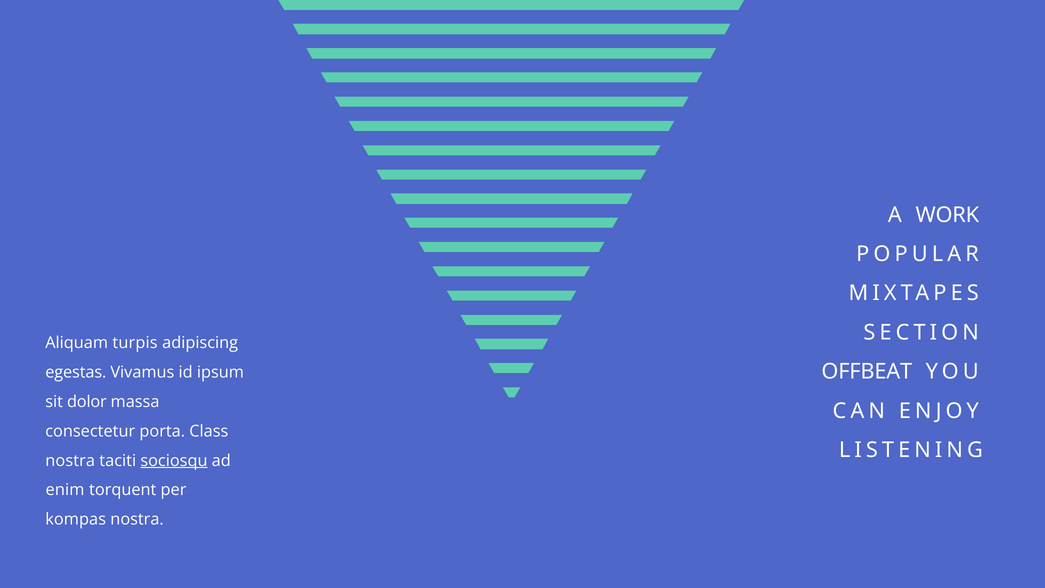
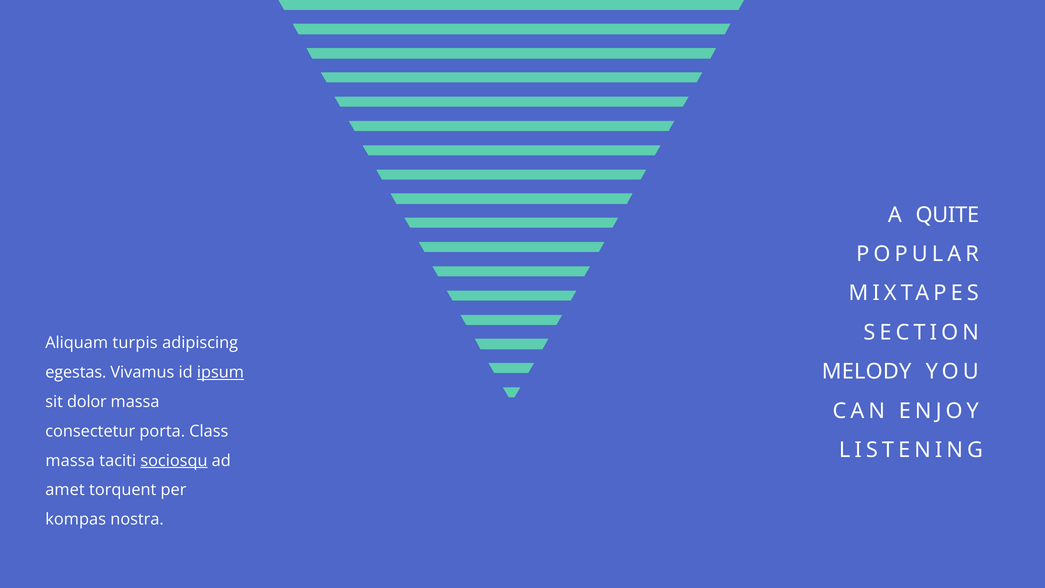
WORK: WORK -> QUITE (947, 215)
OFFBEAT: OFFBEAT -> MELODY (867, 372)
ipsum underline: none -> present (220, 372)
nostra: nostra -> massa (70, 460)
enim: enim -> amet (65, 490)
